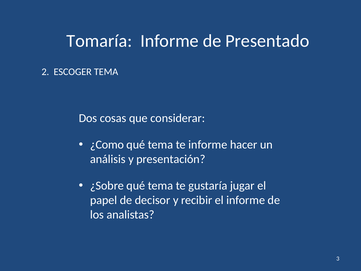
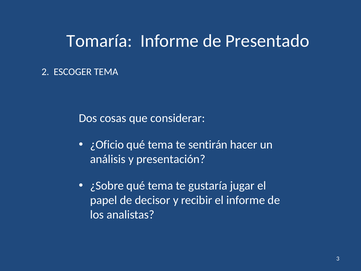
¿Como: ¿Como -> ¿Oficio (107, 145)
te informe: informe -> sentirán (208, 145)
